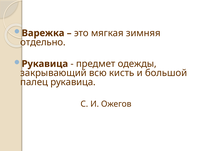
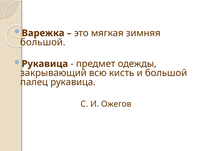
отдельно: отдельно -> большой (43, 42)
